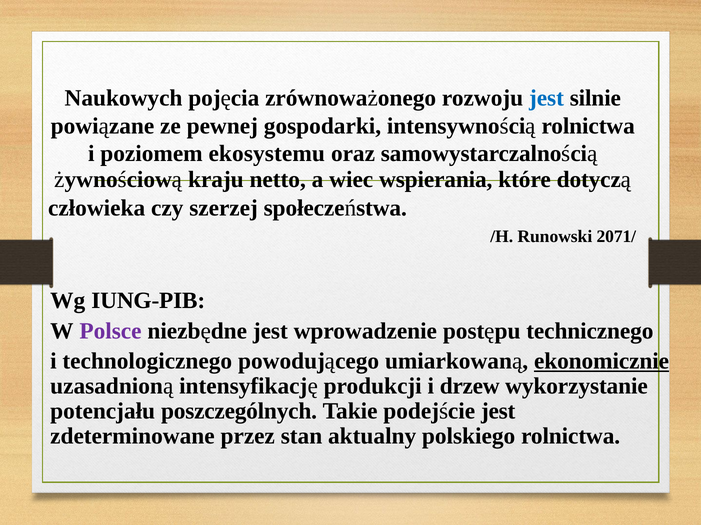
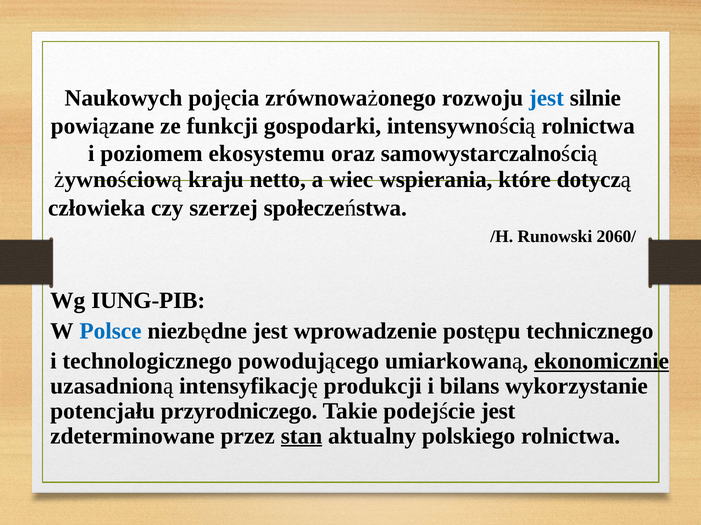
pewnej: pewnej -> funkcji (222, 126)
2071/: 2071/ -> 2060/ (616, 236)
Polsce colour: purple -> blue (110, 332)
drzew: drzew -> bilans (470, 387)
poszczególnych: poszczególnych -> przyrodniczego (239, 411)
stan underline: none -> present (302, 436)
